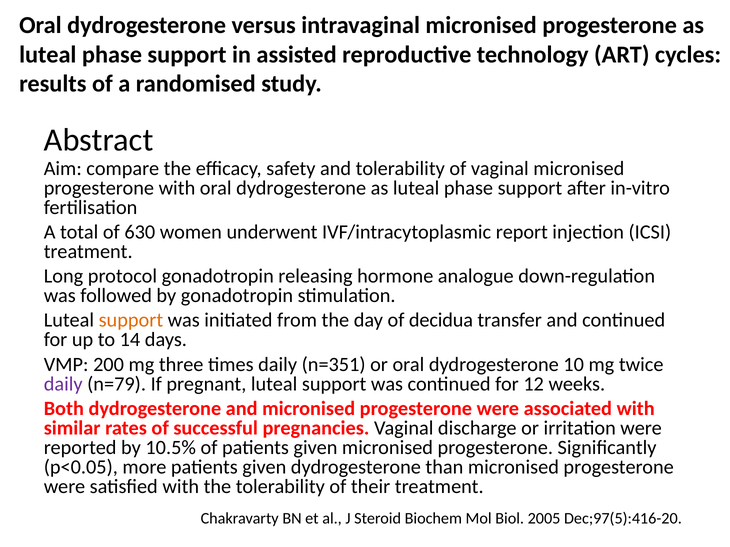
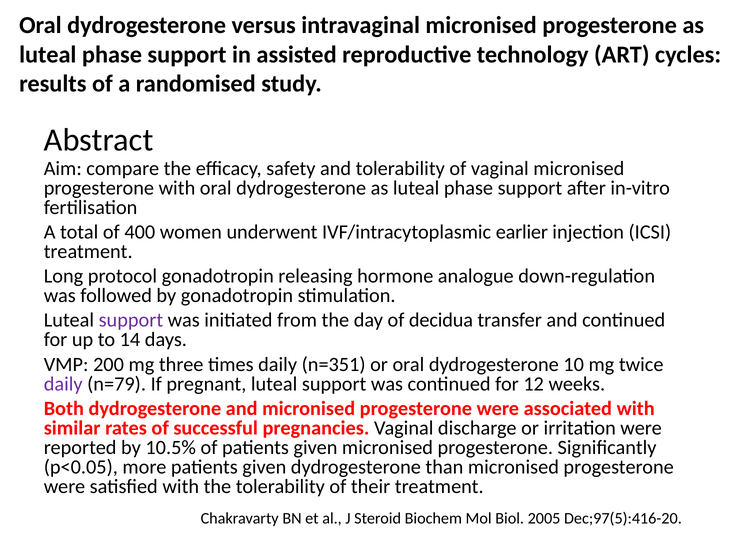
630: 630 -> 400 (140, 232)
report: report -> earlier (522, 232)
support colour: orange -> purple (131, 321)
